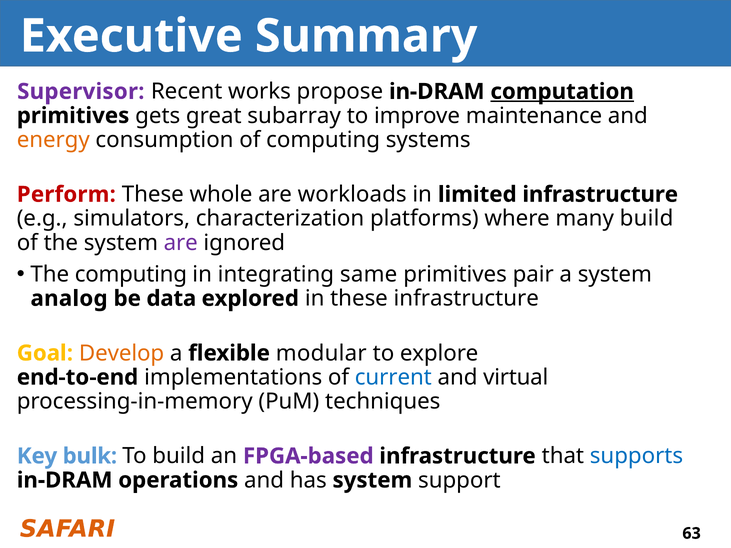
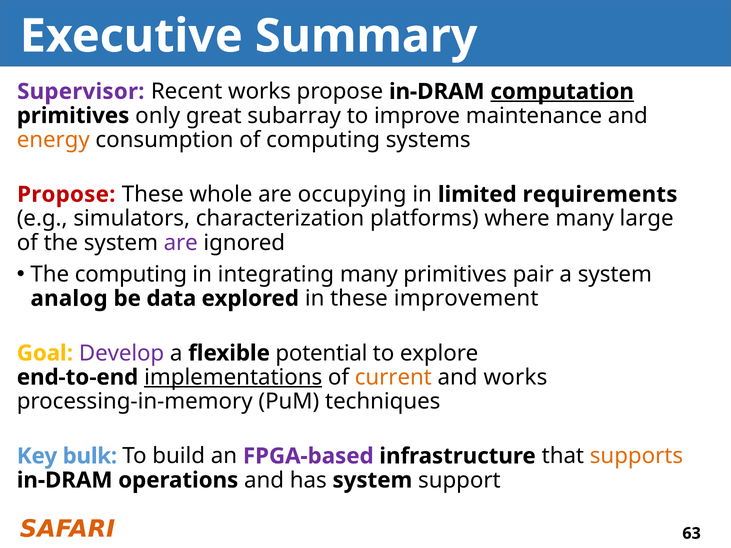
gets: gets -> only (158, 116)
Perform: Perform -> Propose (66, 195)
workloads: workloads -> occupying (352, 195)
limited infrastructure: infrastructure -> requirements (600, 195)
many build: build -> large (647, 219)
integrating same: same -> many (369, 274)
these infrastructure: infrastructure -> improvement (466, 299)
Develop colour: orange -> purple (122, 353)
modular: modular -> potential (321, 353)
implementations underline: none -> present (233, 377)
current colour: blue -> orange (393, 377)
and virtual: virtual -> works (515, 377)
supports colour: blue -> orange (636, 456)
